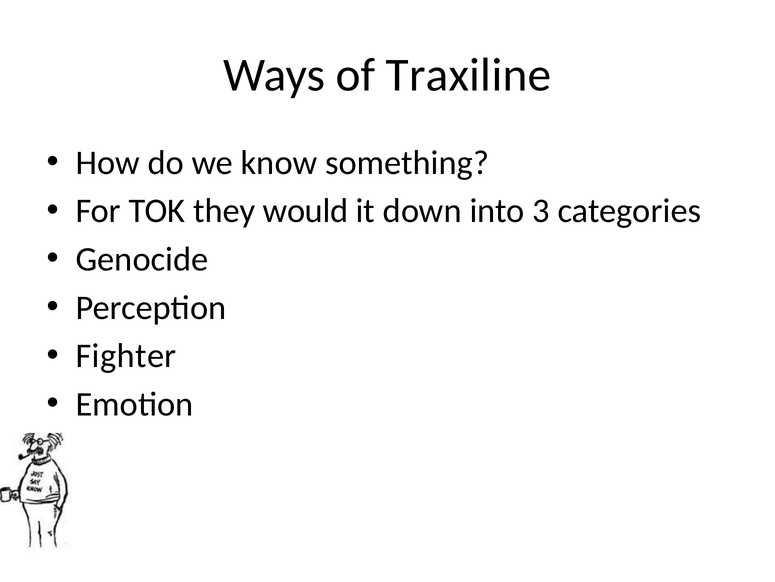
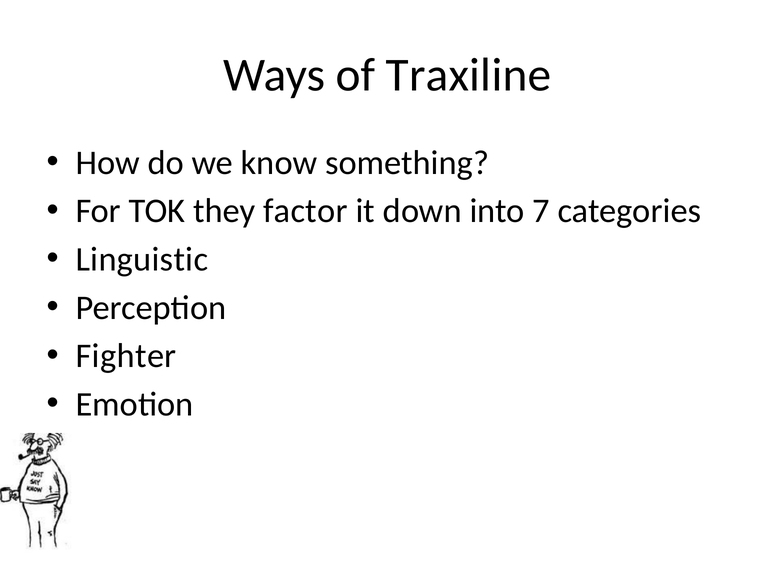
would: would -> factor (305, 211)
3: 3 -> 7 (541, 211)
Genocide: Genocide -> Linguistic (142, 259)
